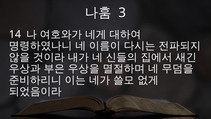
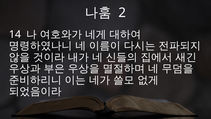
3: 3 -> 2 (122, 13)
